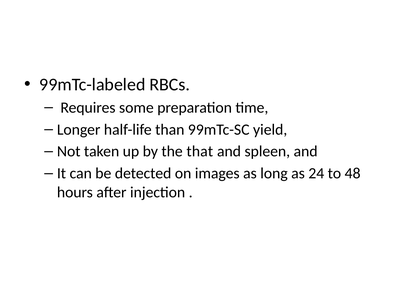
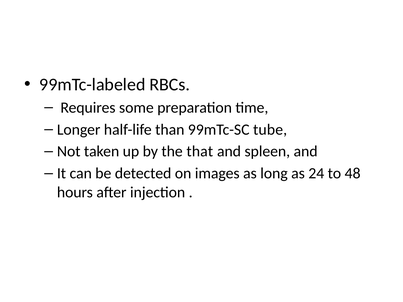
yield: yield -> tube (270, 130)
